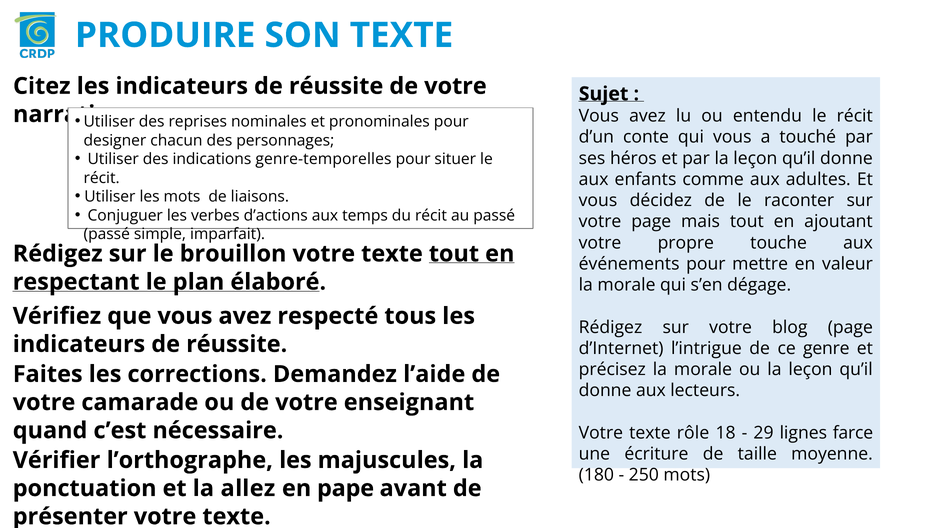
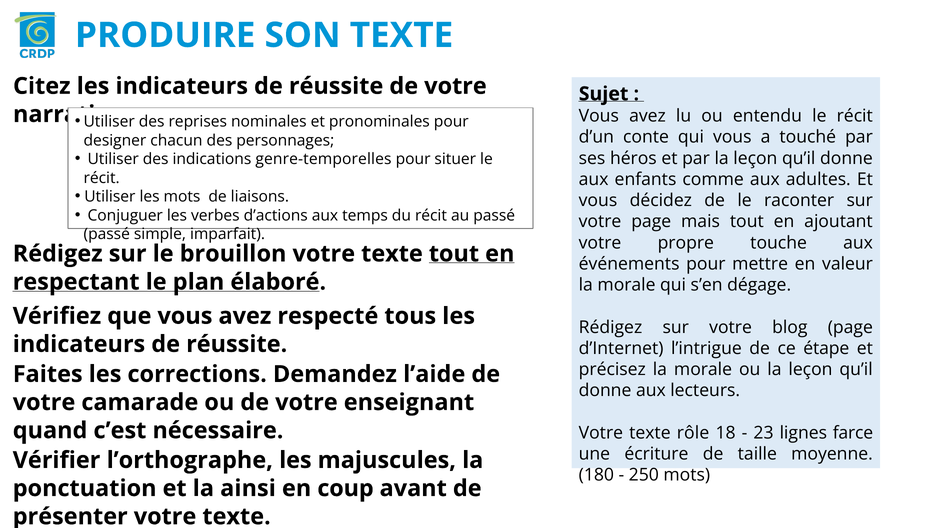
genre: genre -> étape (826, 348)
29: 29 -> 23 (764, 433)
allez: allez -> ainsi (248, 488)
pape: pape -> coup (346, 488)
